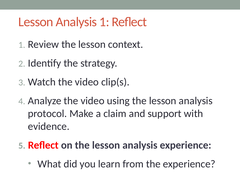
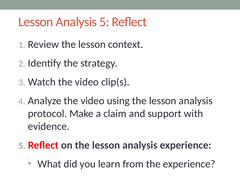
Analysis 1: 1 -> 5 (104, 22)
